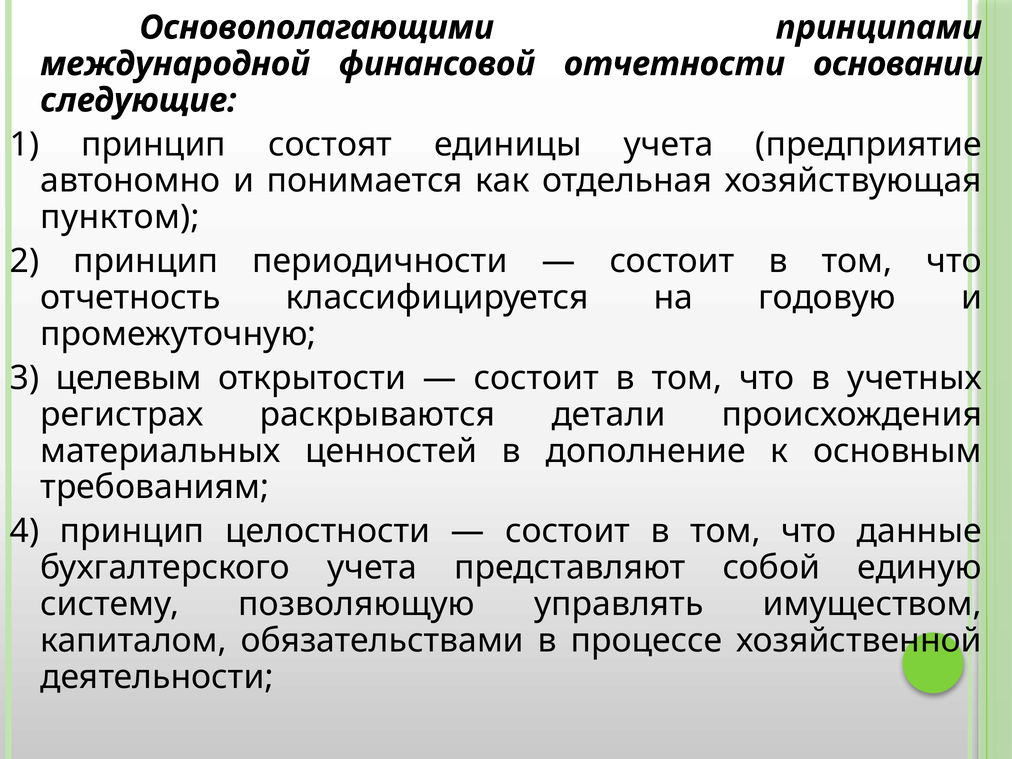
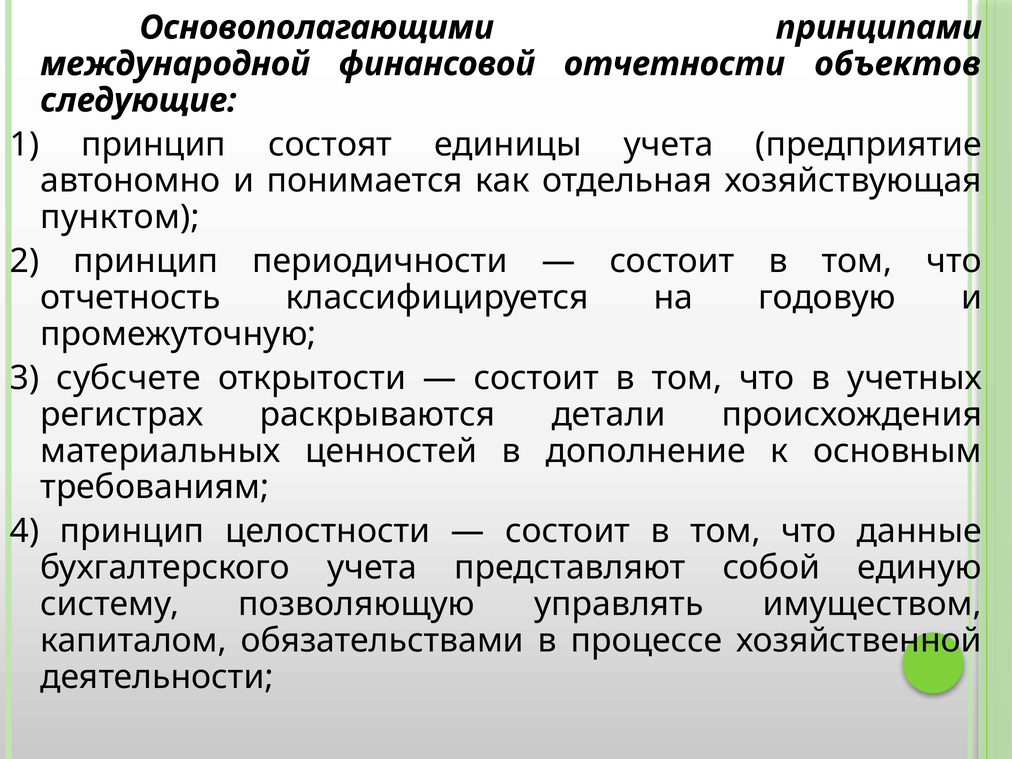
основании: основании -> объектов (898, 64)
целевым: целевым -> субсчете (129, 378)
